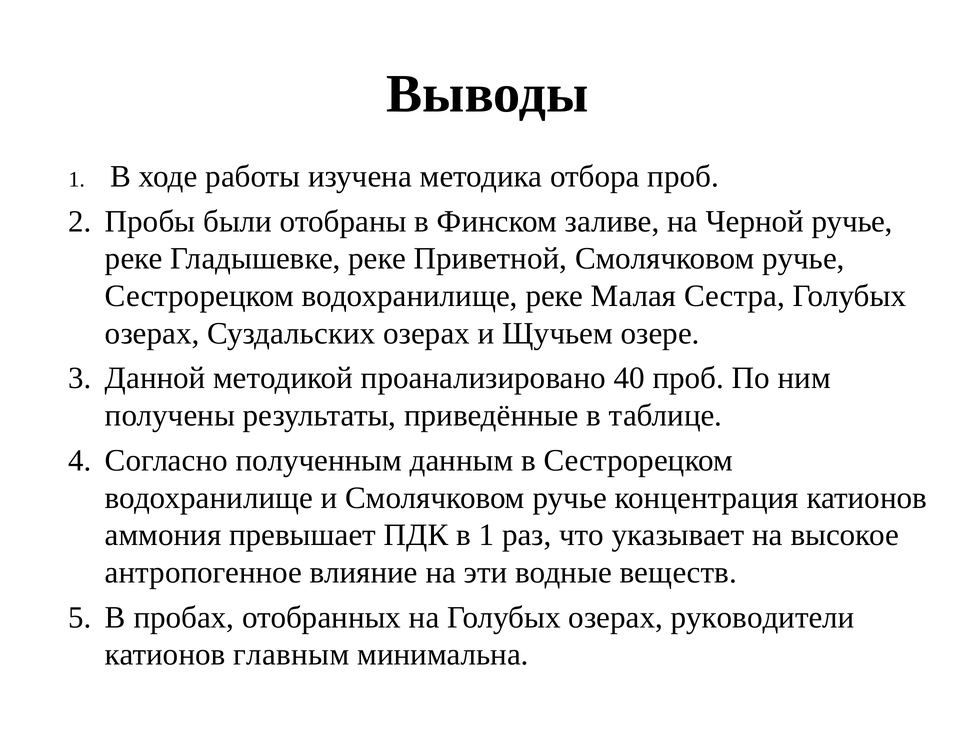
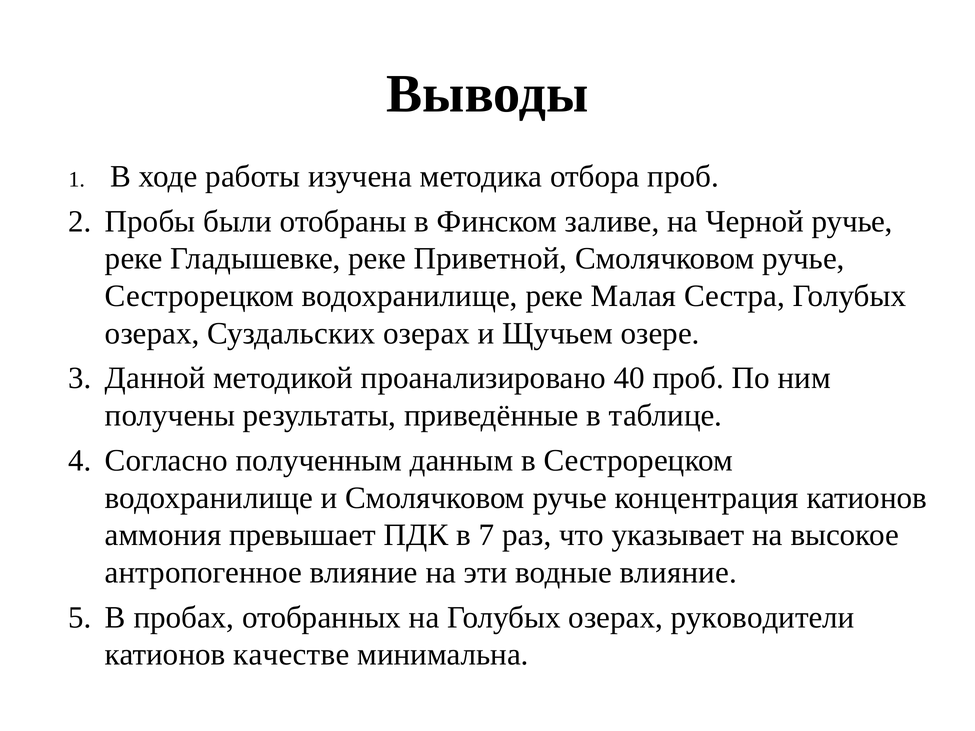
в 1: 1 -> 7 (487, 535)
водные веществ: веществ -> влияние (678, 573)
главным: главным -> качестве (291, 655)
